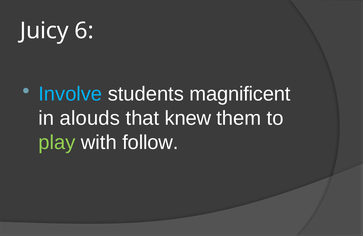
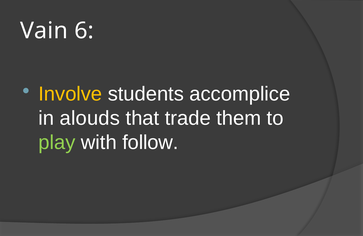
Juicy: Juicy -> Vain (44, 31)
Involve colour: light blue -> yellow (70, 94)
magnificent: magnificent -> accomplice (240, 94)
knew: knew -> trade (188, 118)
